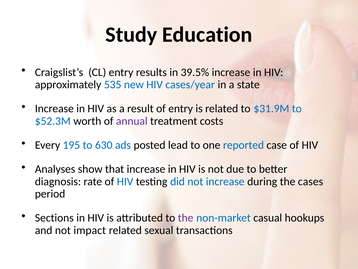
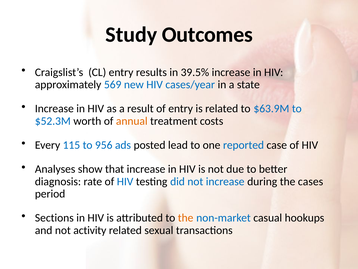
Education: Education -> Outcomes (207, 35)
535: 535 -> 569 (113, 84)
$31.9M: $31.9M -> $63.9M (271, 108)
annual colour: purple -> orange (132, 121)
195: 195 -> 115 (71, 145)
630: 630 -> 956 (104, 145)
the colour: purple -> orange (186, 217)
impact: impact -> activity (90, 230)
